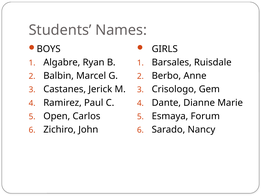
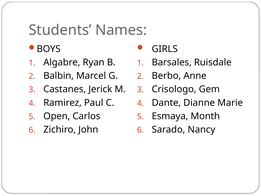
Forum: Forum -> Month (205, 116)
